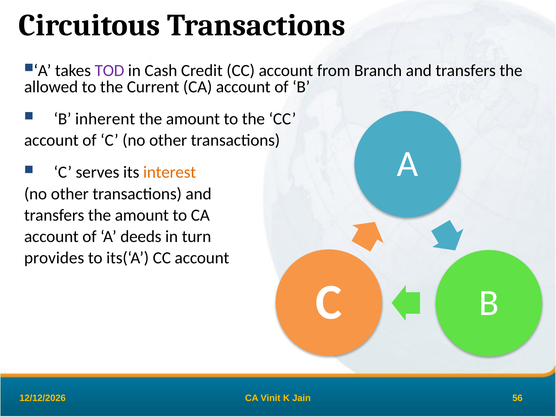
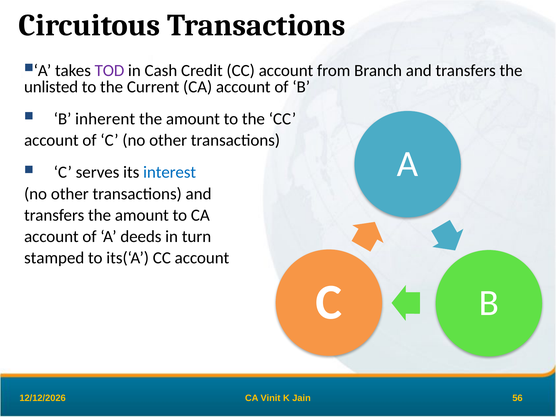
allowed: allowed -> unlisted (51, 87)
interest colour: orange -> blue (170, 172)
provides: provides -> stamped (54, 258)
